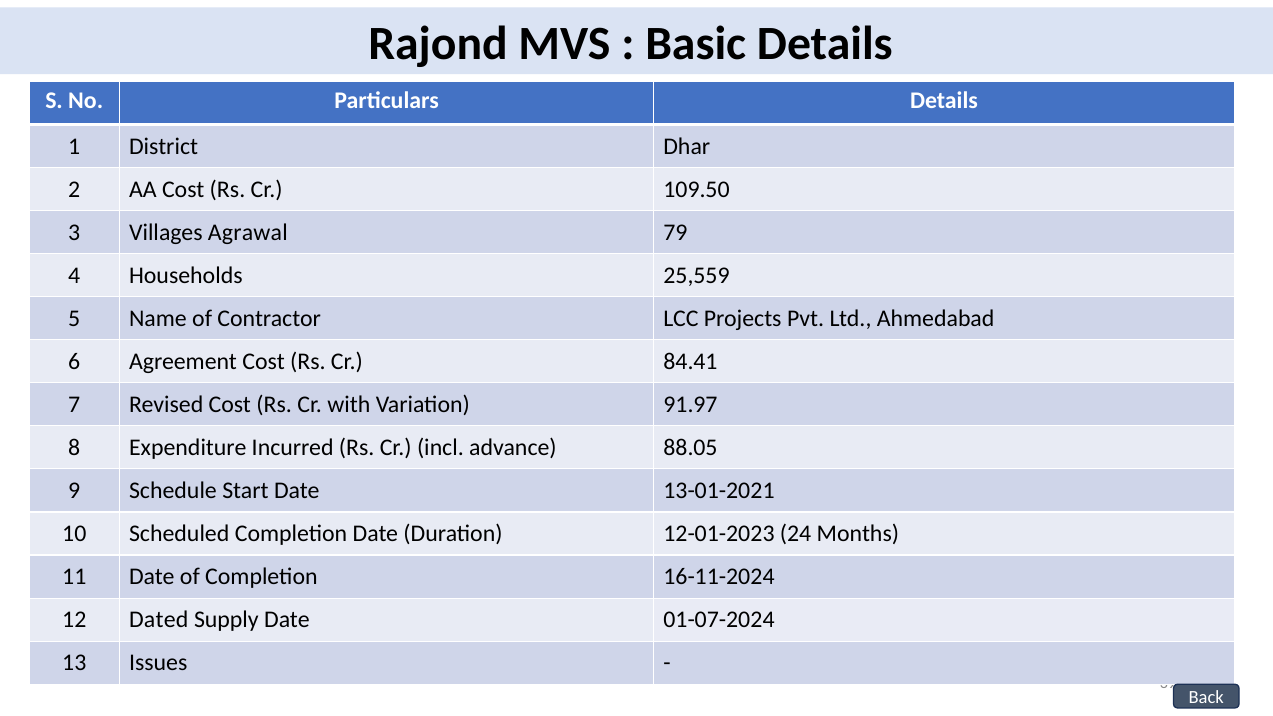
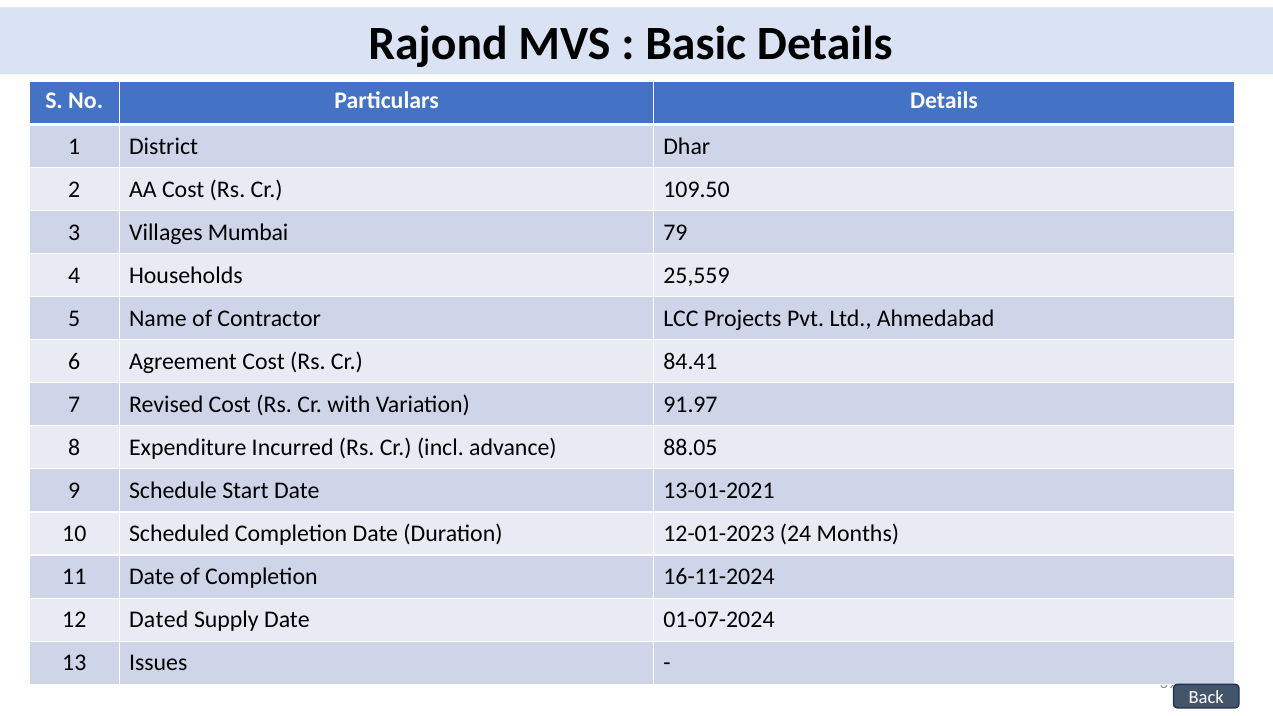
Agrawal: Agrawal -> Mumbai (248, 232)
